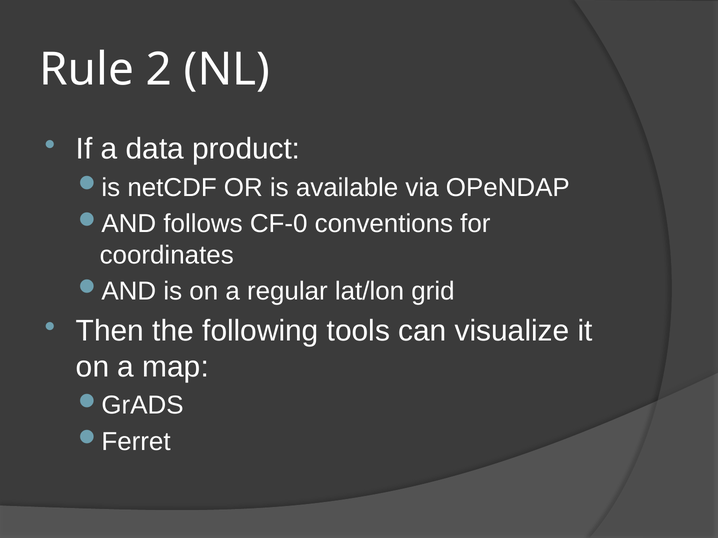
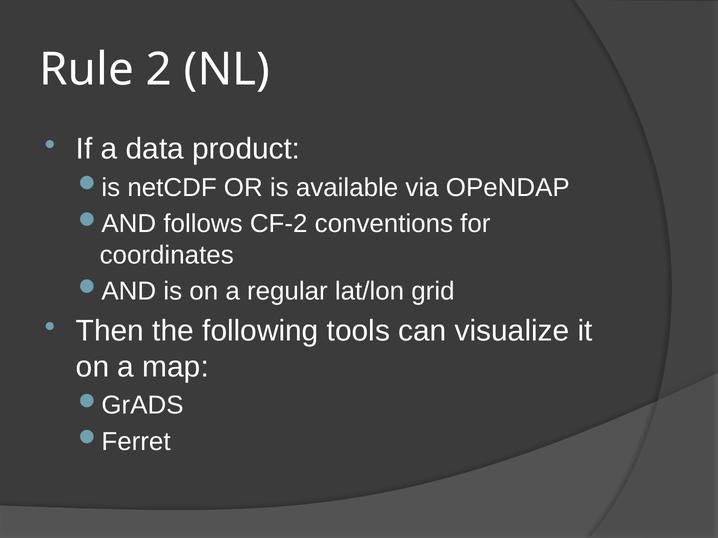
CF-0: CF-0 -> CF-2 (279, 224)
